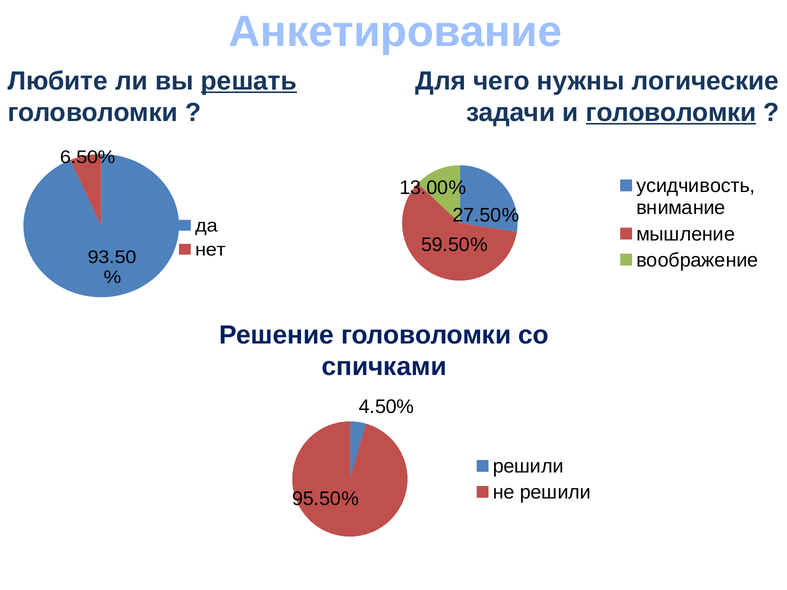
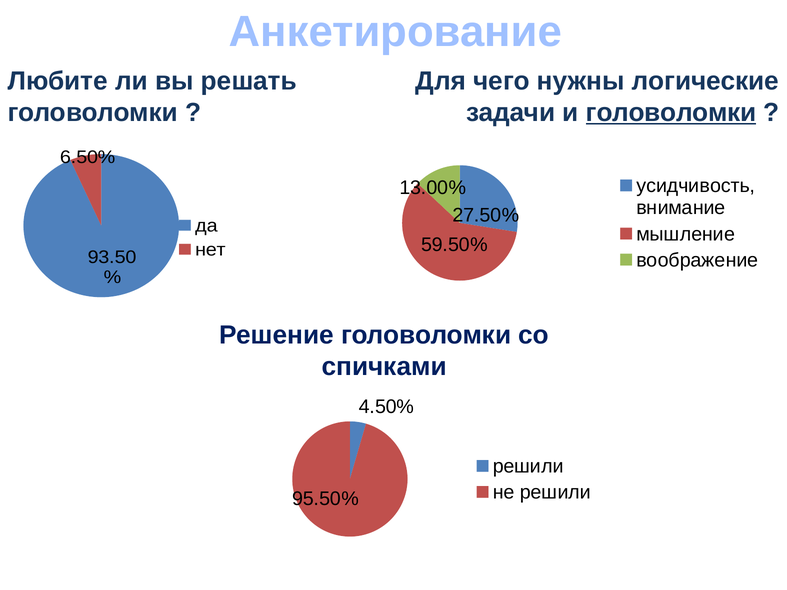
решать underline: present -> none (249, 81)
